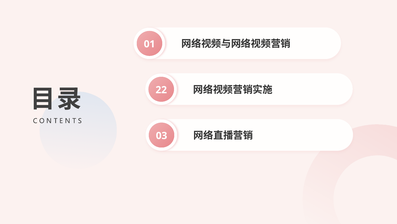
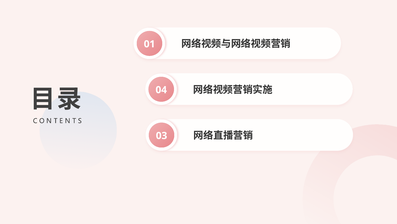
22: 22 -> 04 (161, 90)
